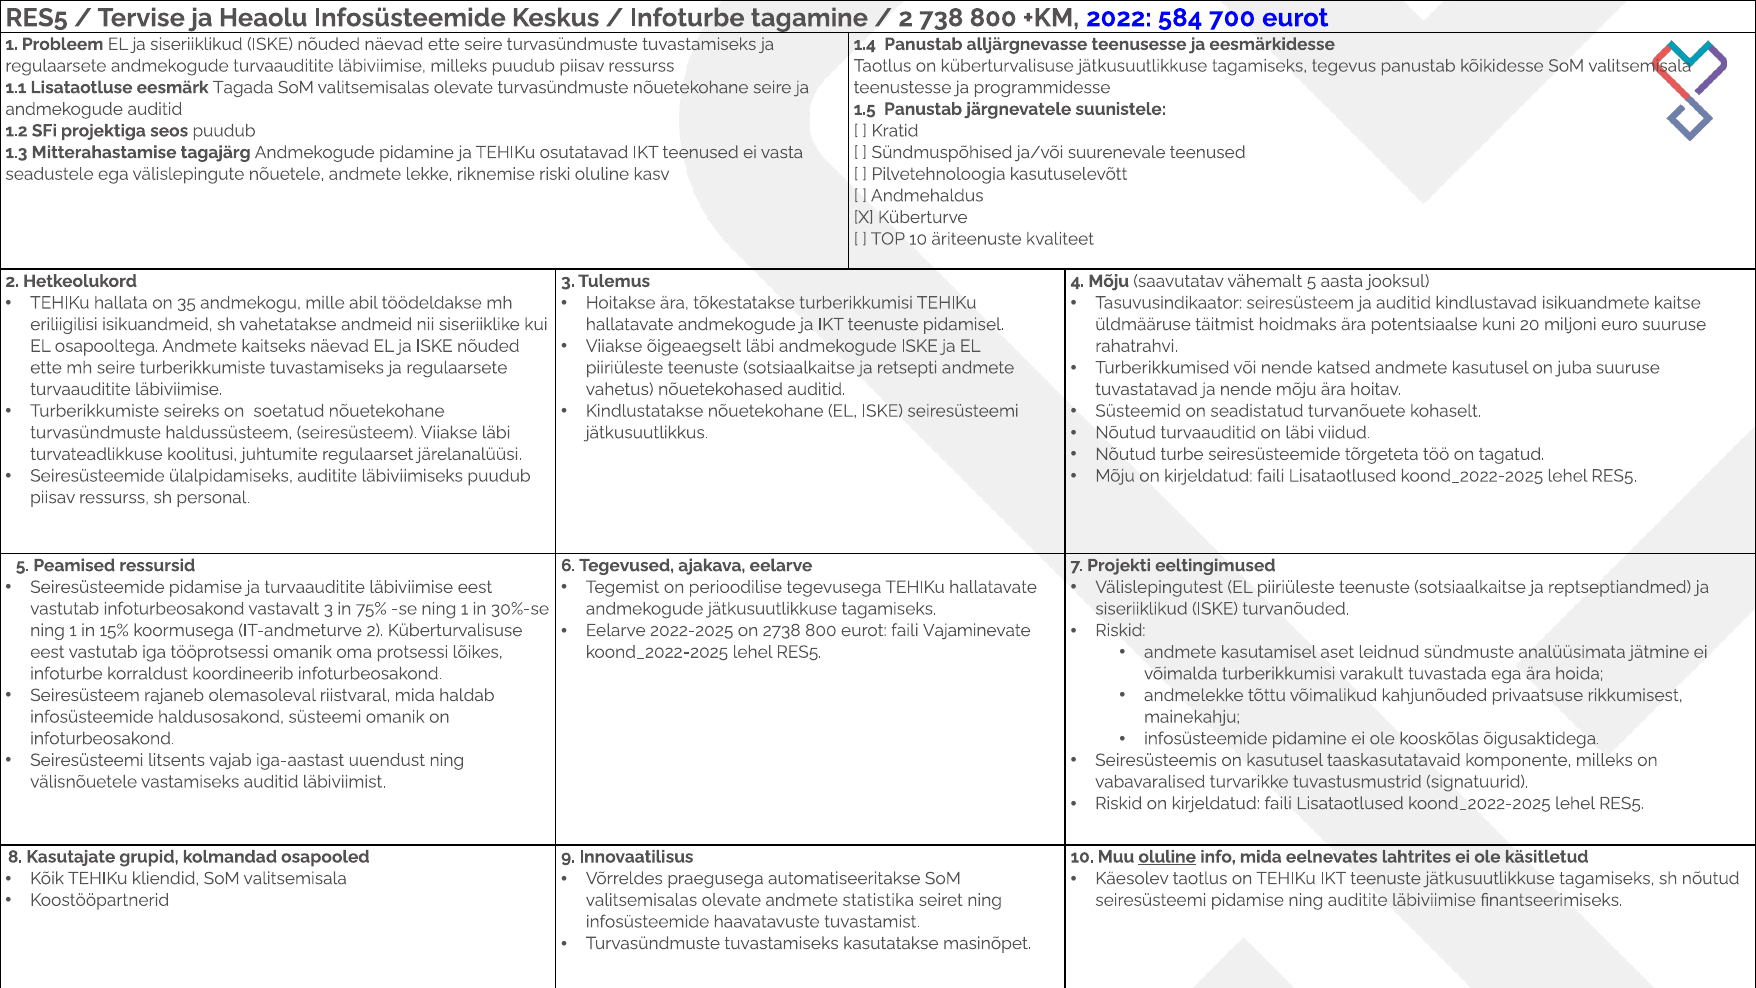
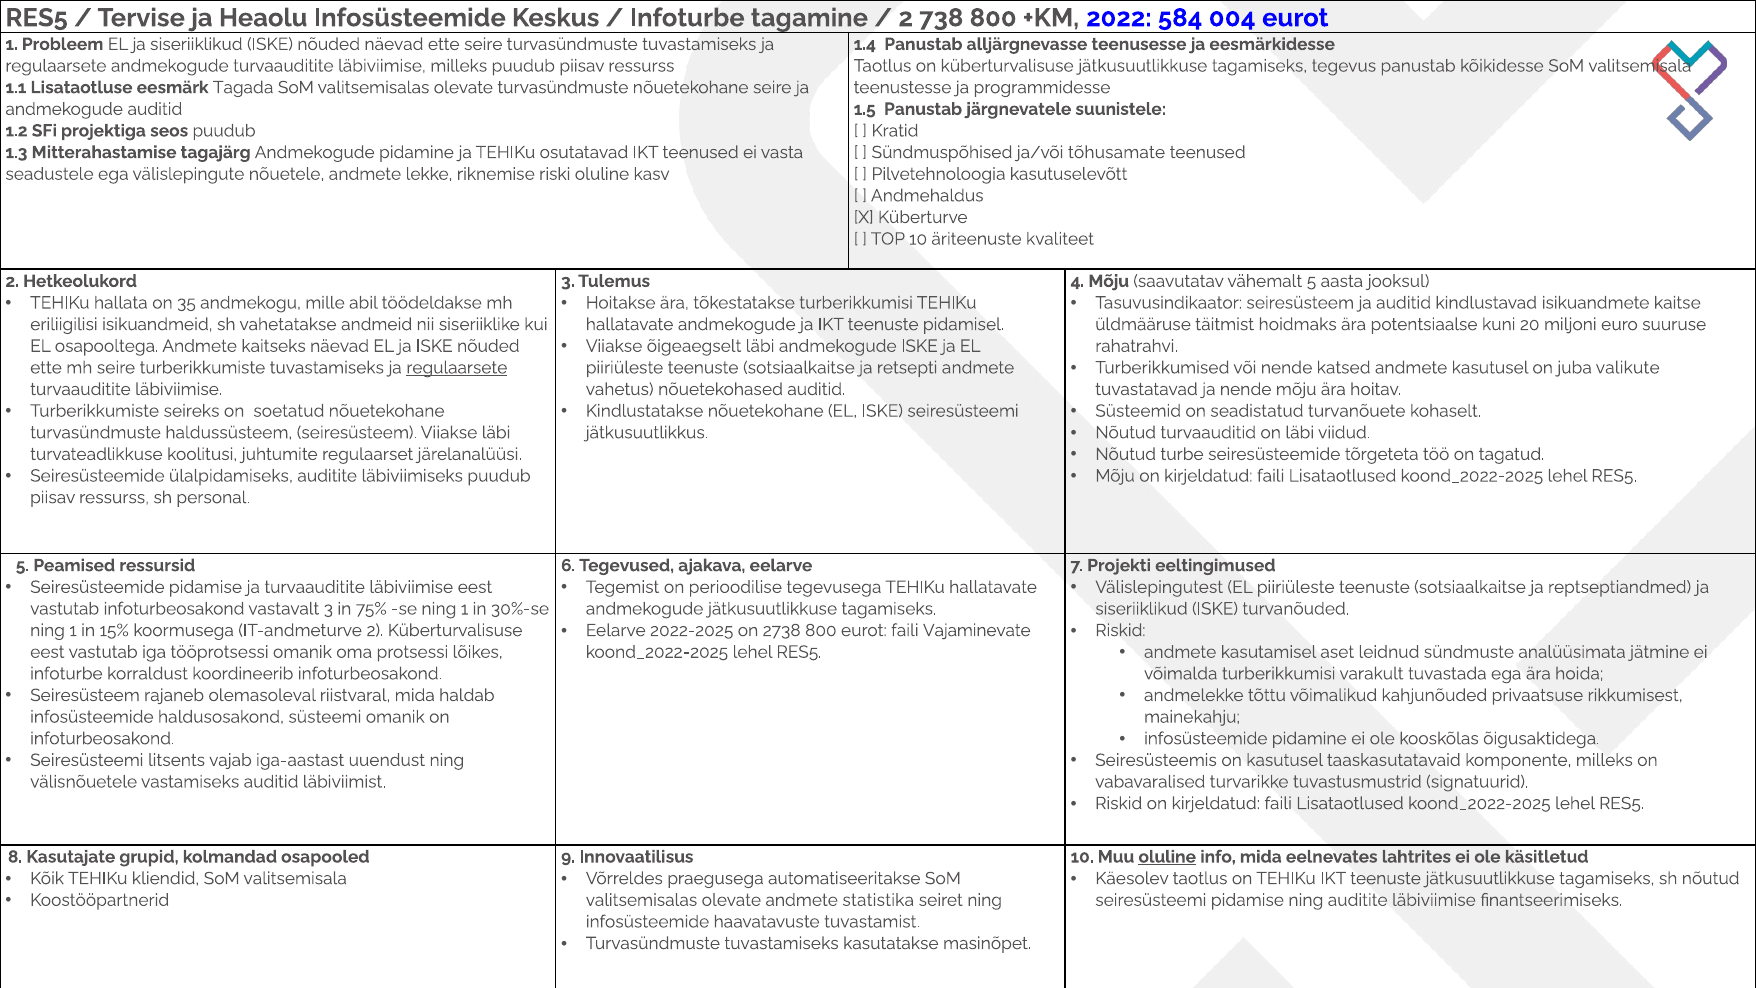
700: 700 -> 004 (1232, 18)
suurenevale: suurenevale -> tõhusamate (1117, 152)
juba suuruse: suuruse -> valikute (1628, 368)
regulaarsete underline: none -> present (457, 368)
